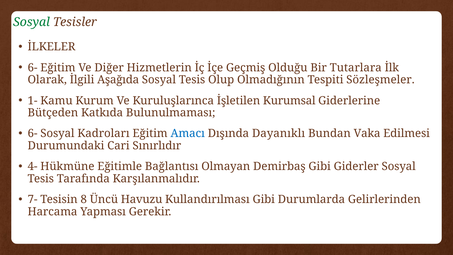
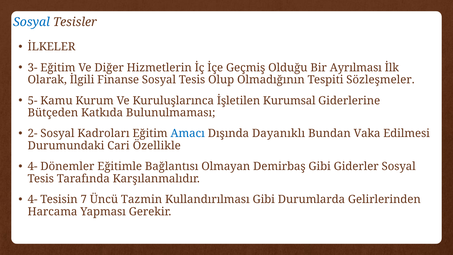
Sosyal colour: green -> blue (31, 22)
6-: 6- -> 3- (33, 68)
Tutarlara: Tutarlara -> Ayrılması (356, 68)
Aşağıda: Aşağıda -> Finanse (118, 80)
1-: 1- -> 5- (33, 101)
6-: 6- -> 2- (33, 134)
Sınırlıdır: Sınırlıdır -> Özellikle (157, 146)
Hükmüne: Hükmüne -> Dönemler (67, 166)
7-: 7- -> 4- (33, 199)
8: 8 -> 7 (84, 199)
Havuzu: Havuzu -> Tazmin (142, 199)
